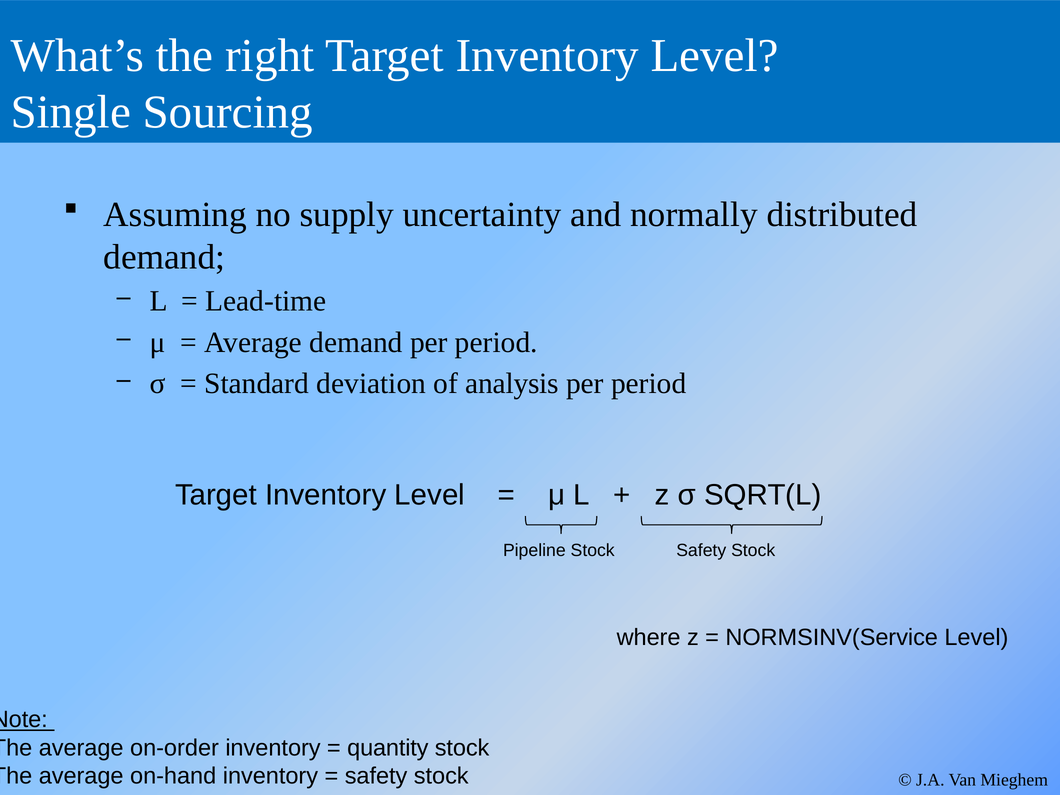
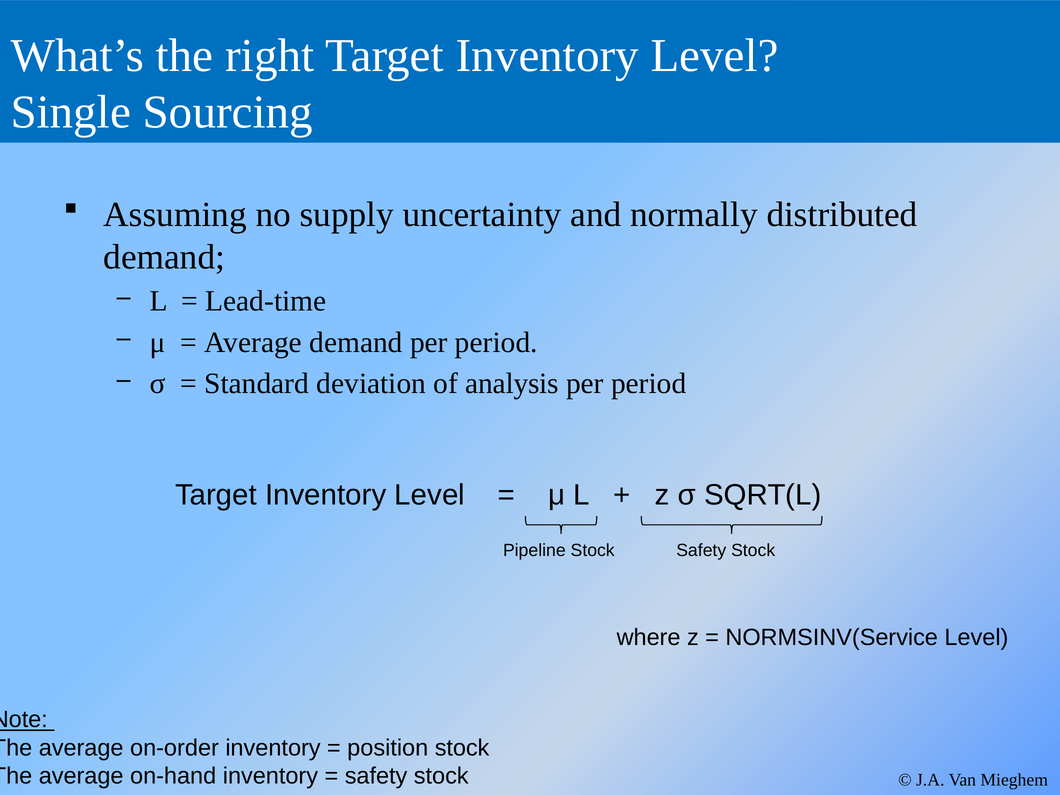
quantity: quantity -> position (388, 748)
